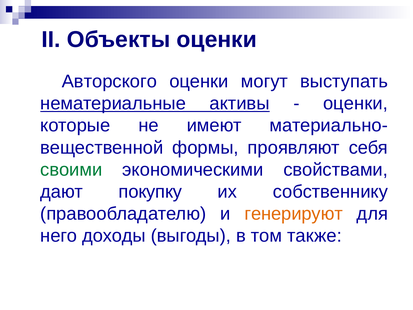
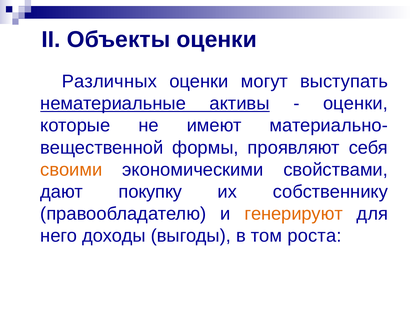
Авторского: Авторского -> Различных (109, 81)
своими colour: green -> orange (71, 170)
также: также -> роста (314, 236)
